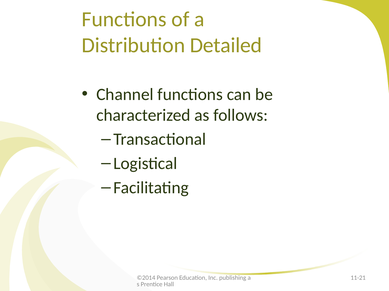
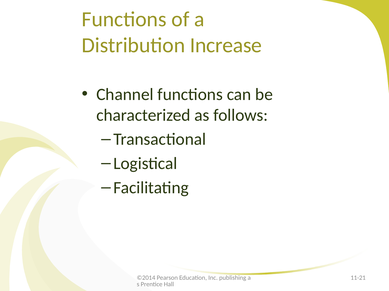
Detailed: Detailed -> Increase (226, 45)
